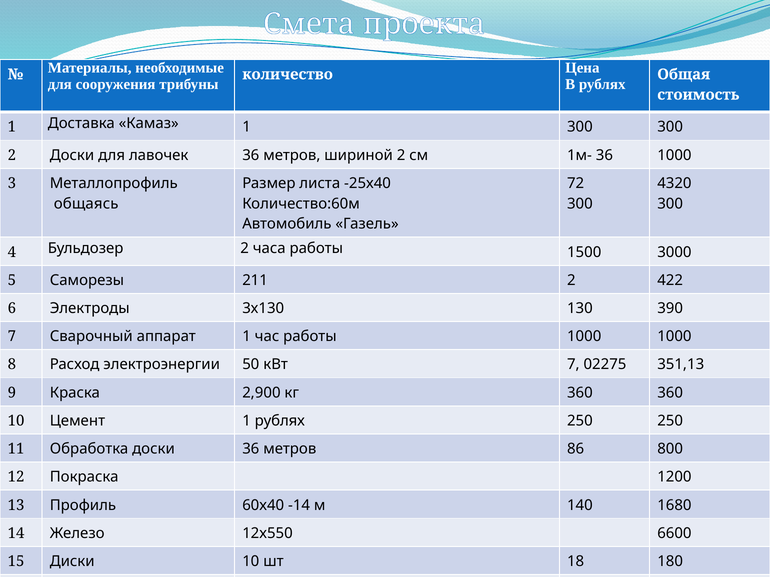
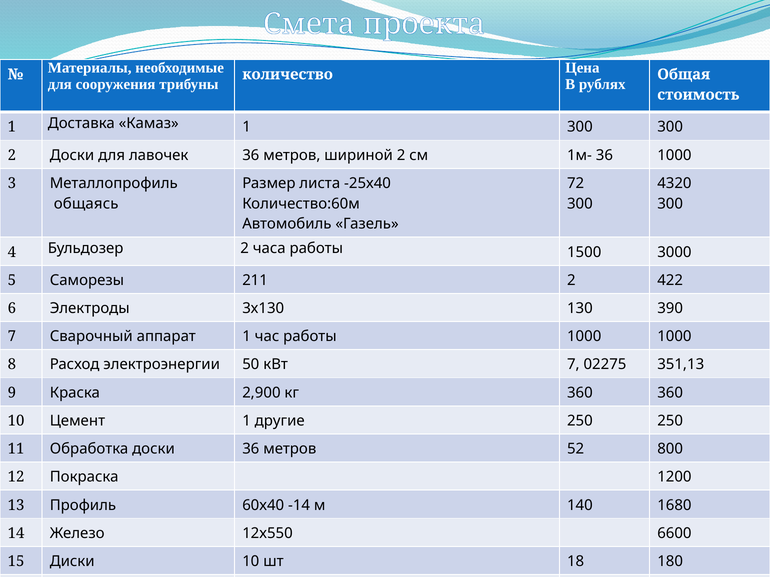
1 рублях: рублях -> другие (280, 421)
86: 86 -> 52 (576, 449)
